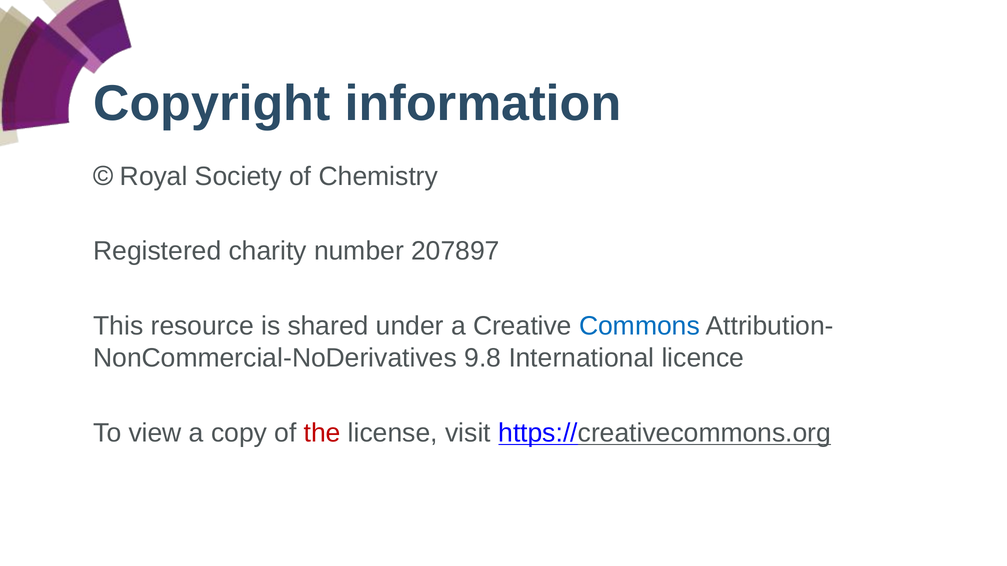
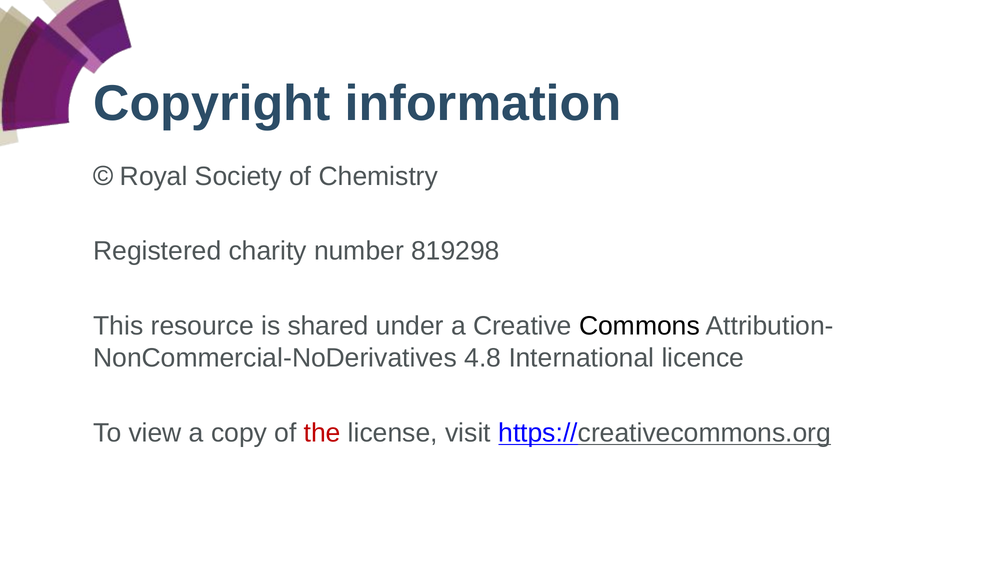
207897: 207897 -> 819298 (455, 251)
Commons colour: blue -> black (639, 326)
9.8: 9.8 -> 4.8 (483, 358)
